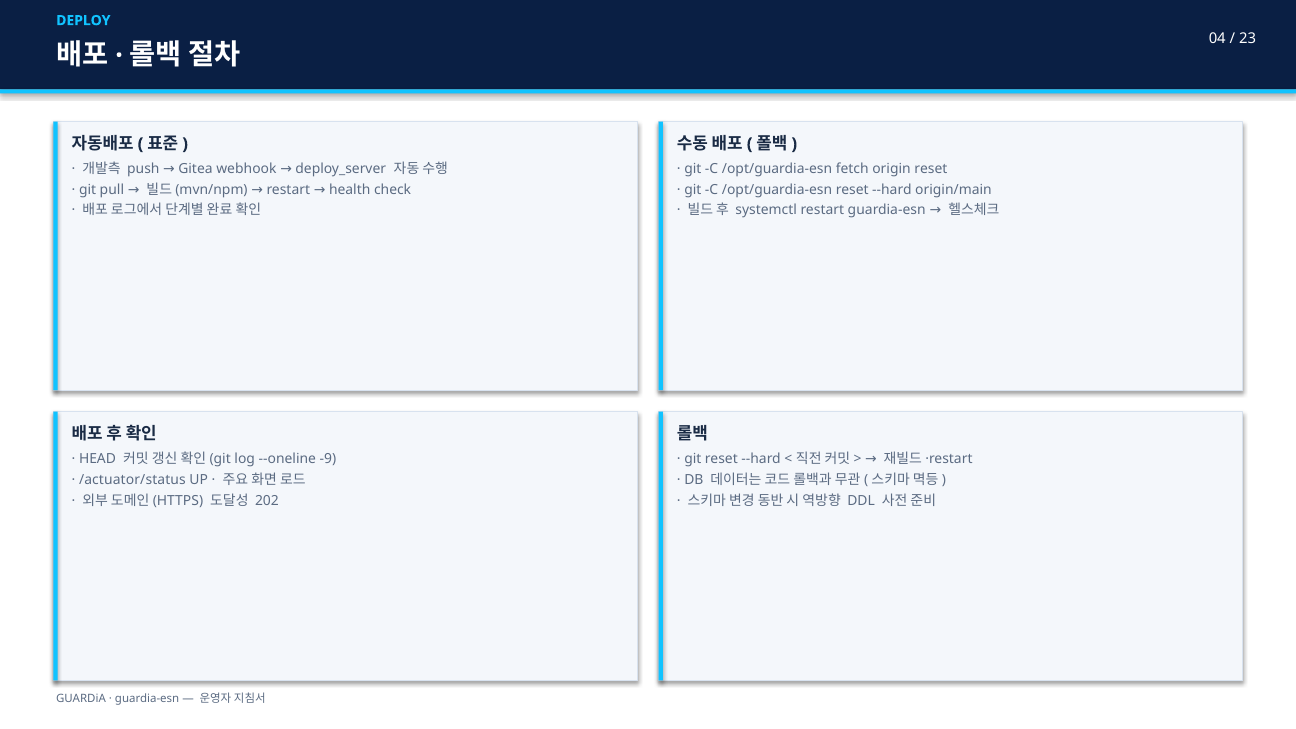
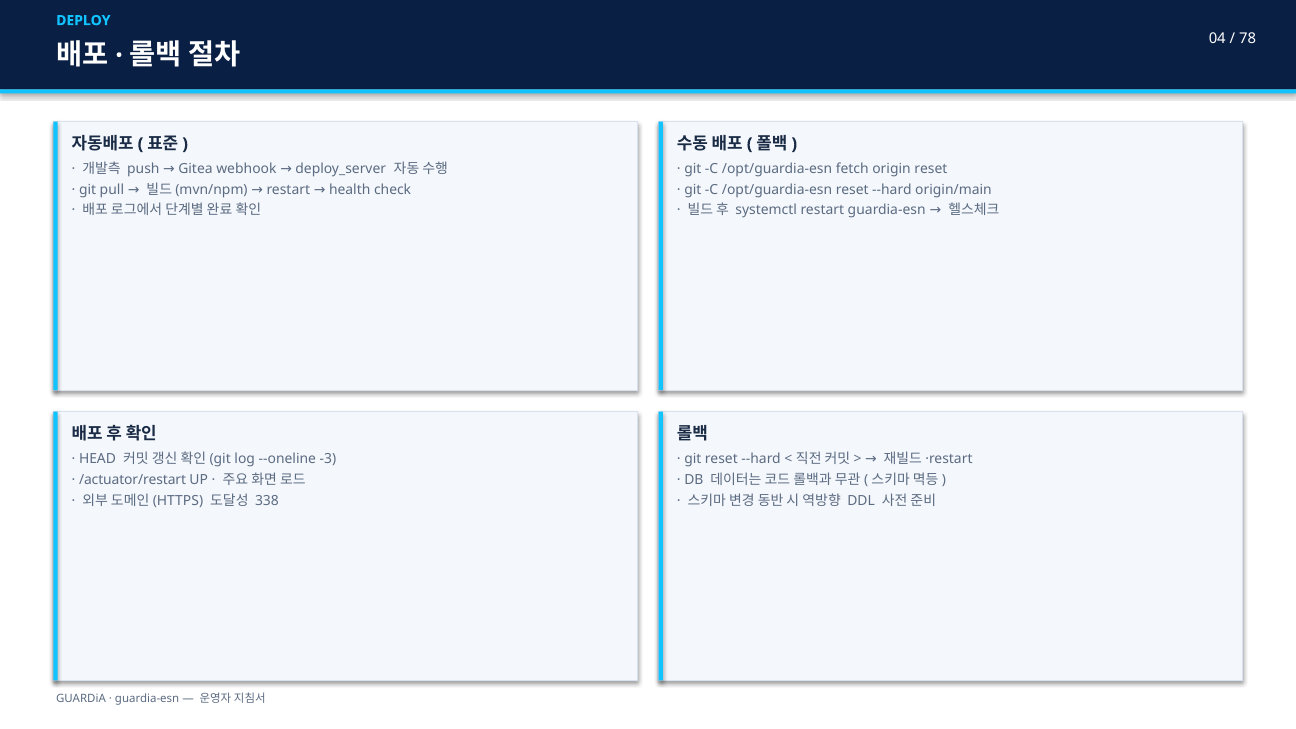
23: 23 -> 78 (1248, 38)
-9: -9 -> -3 (328, 459)
/actuator/status: /actuator/status -> /actuator/restart (133, 480)
202: 202 -> 338 (267, 500)
